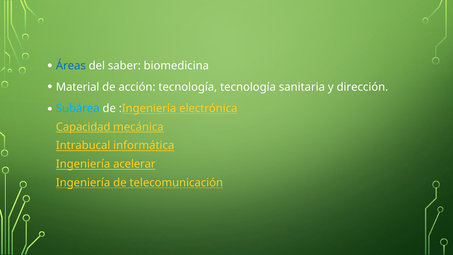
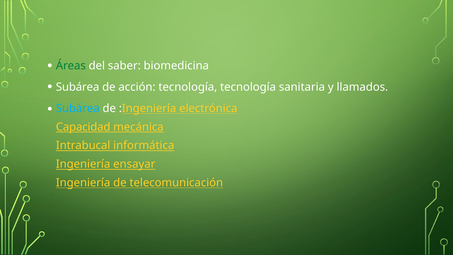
Áreas colour: blue -> green (71, 66)
Material: Material -> Subárea (78, 87)
dirección: dirección -> llamados (362, 87)
acelerar: acelerar -> ensayar (134, 164)
